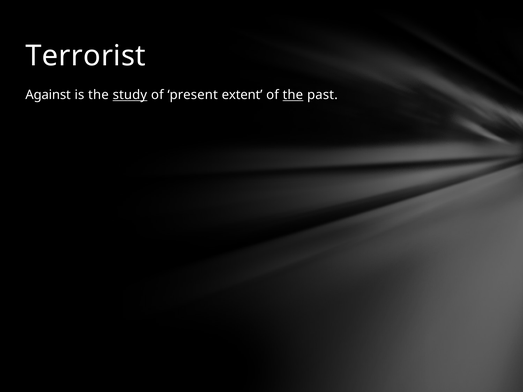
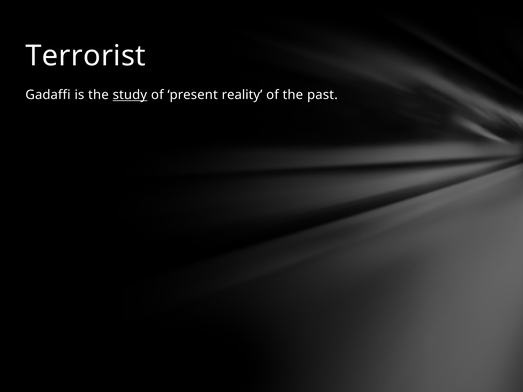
Against: Against -> Gadaffi (48, 95)
extent: extent -> reality (242, 95)
the underline: present -> none (293, 95)
